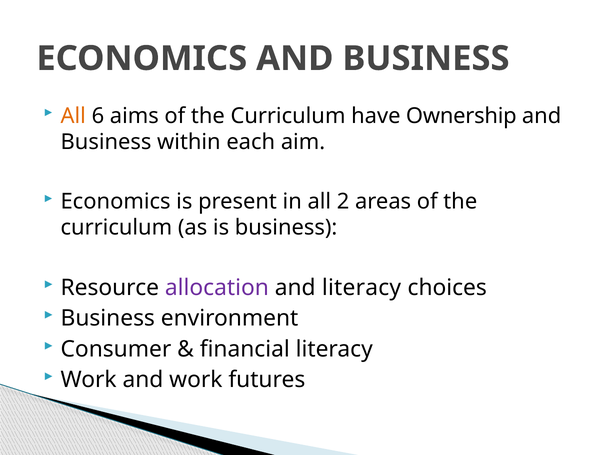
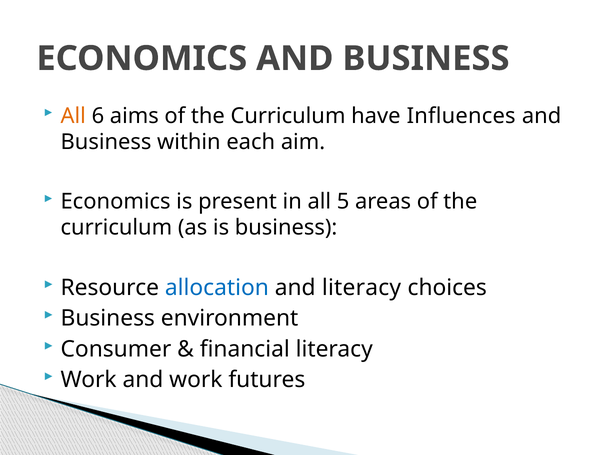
Ownership: Ownership -> Influences (461, 116)
2: 2 -> 5 (343, 202)
allocation colour: purple -> blue (217, 288)
